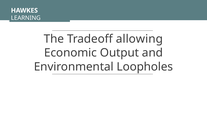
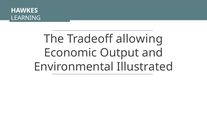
Loopholes: Loopholes -> Illustrated (145, 67)
